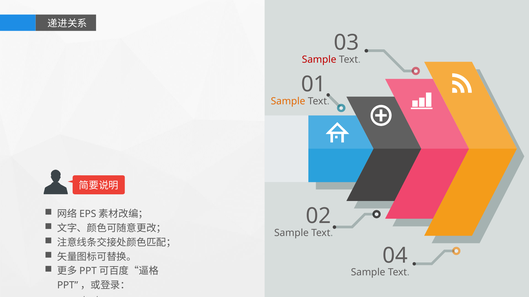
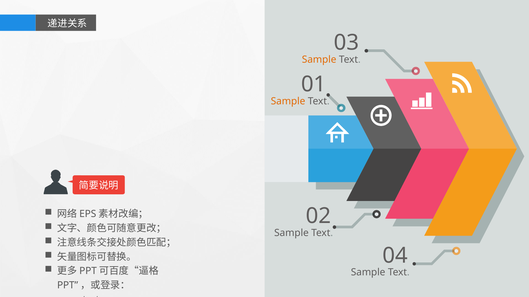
Sample colour: red -> orange (319, 60)
